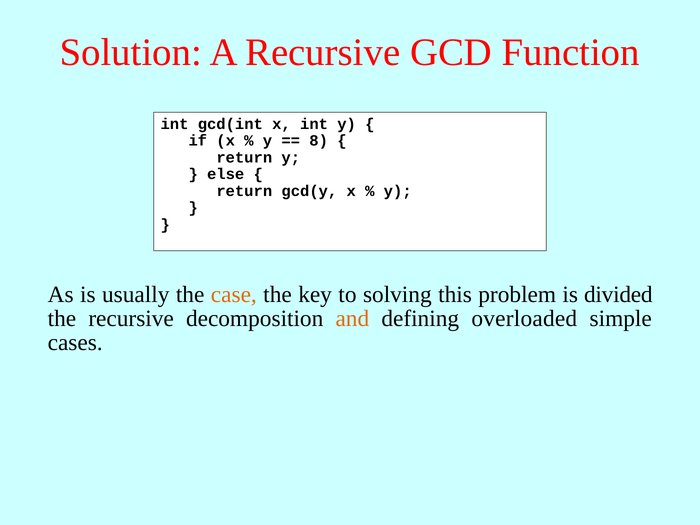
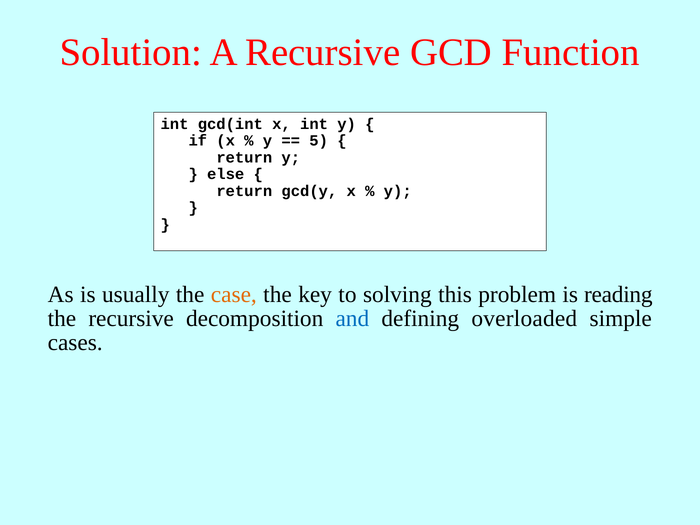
8: 8 -> 5 (319, 141)
divided: divided -> reading (618, 295)
and colour: orange -> blue (352, 319)
